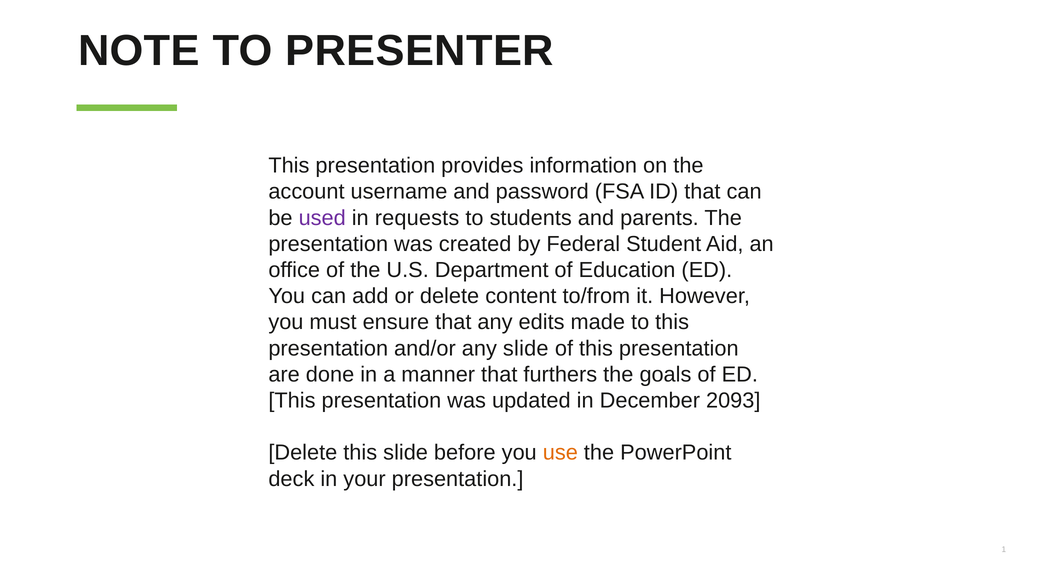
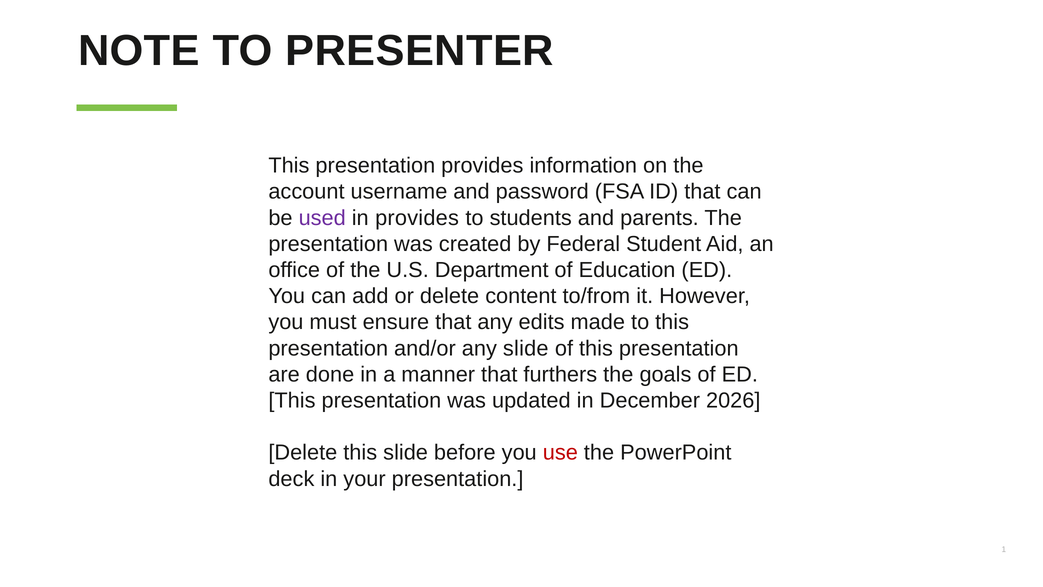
in requests: requests -> provides (417, 218)
2093: 2093 -> 2026 (733, 400)
use colour: orange -> red (560, 453)
